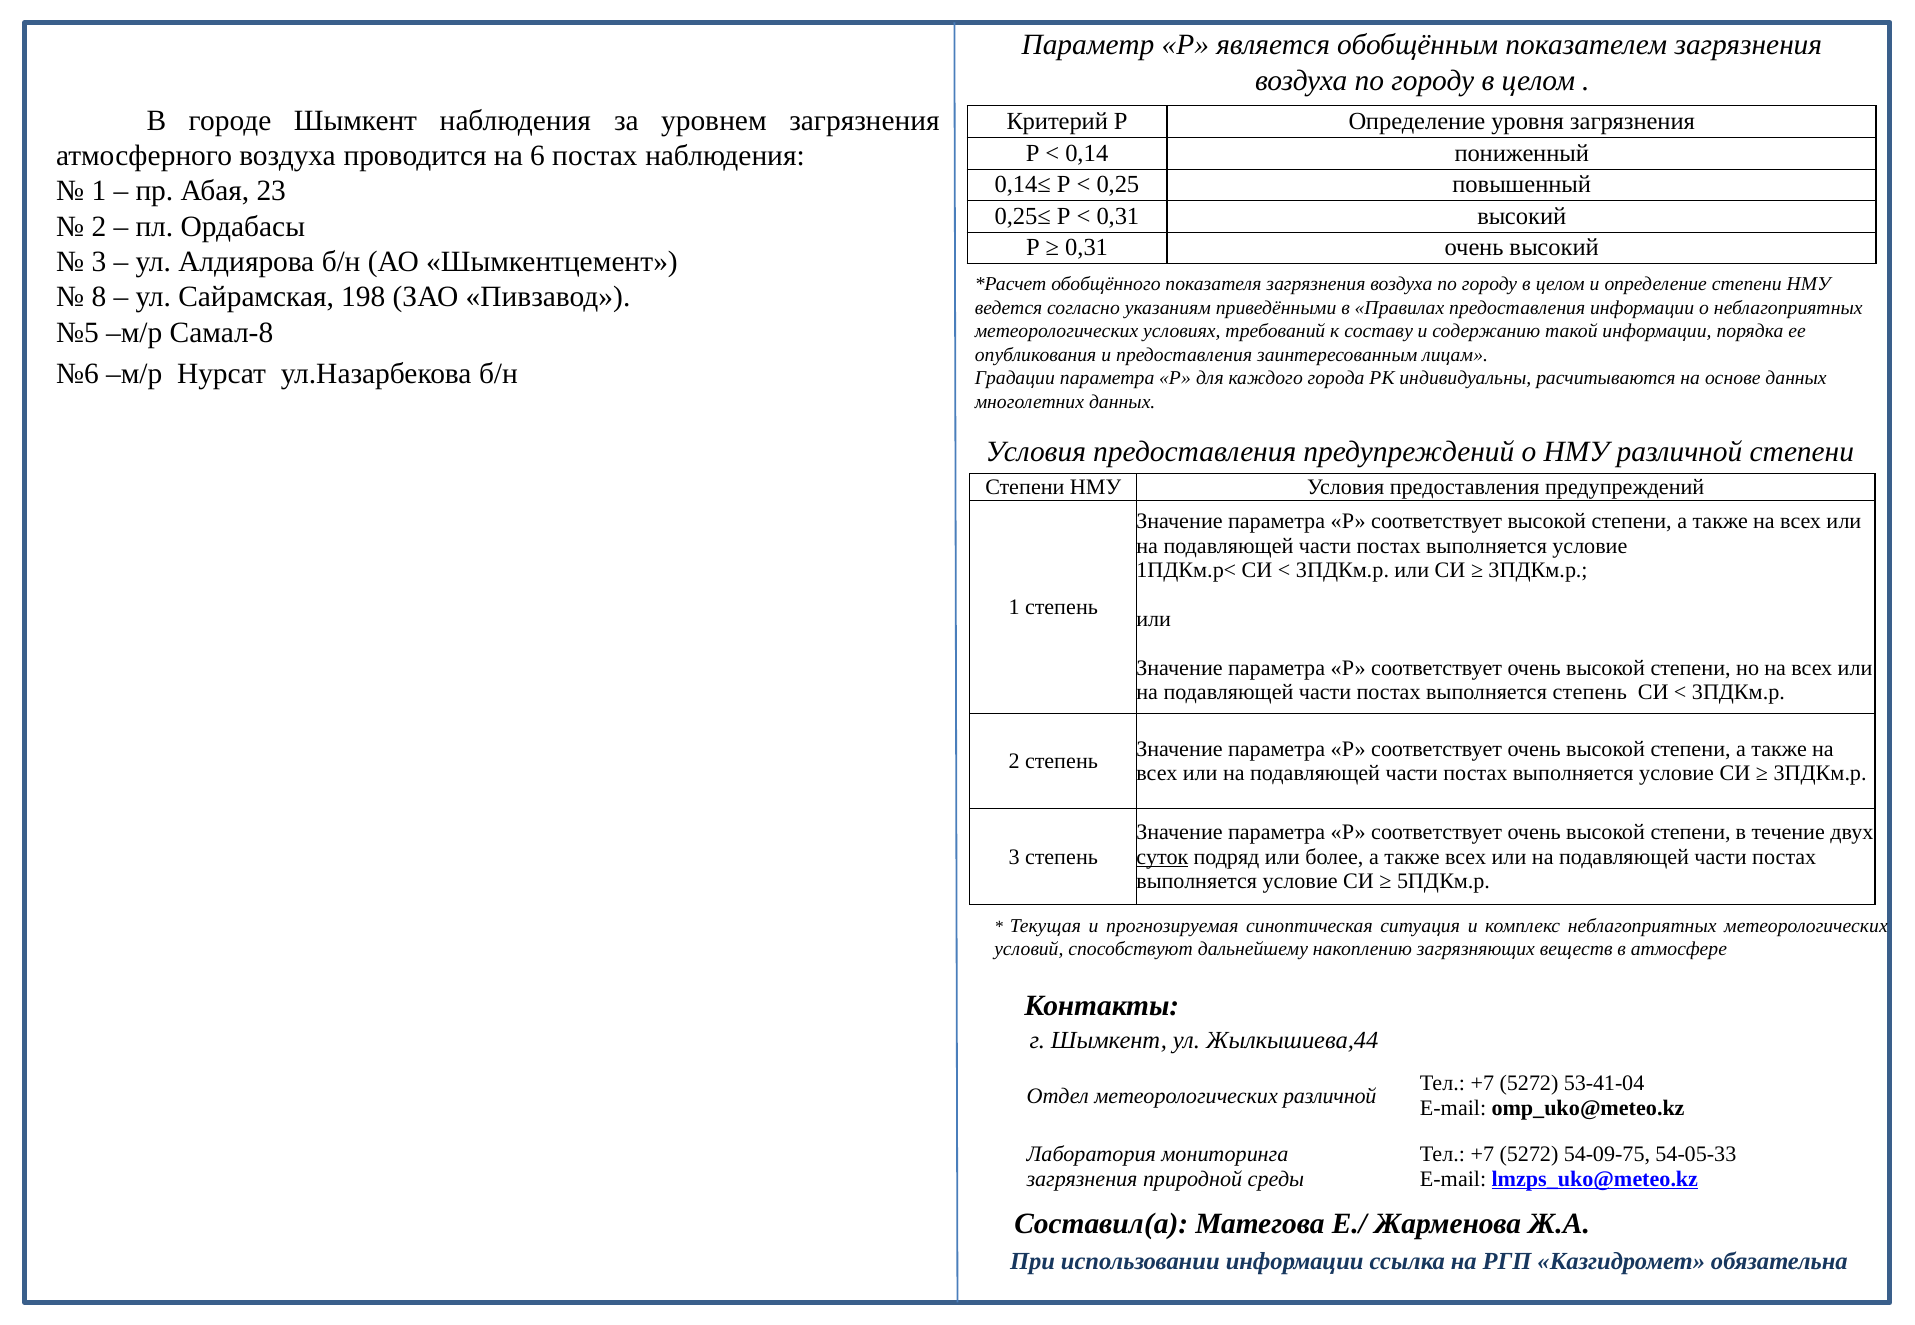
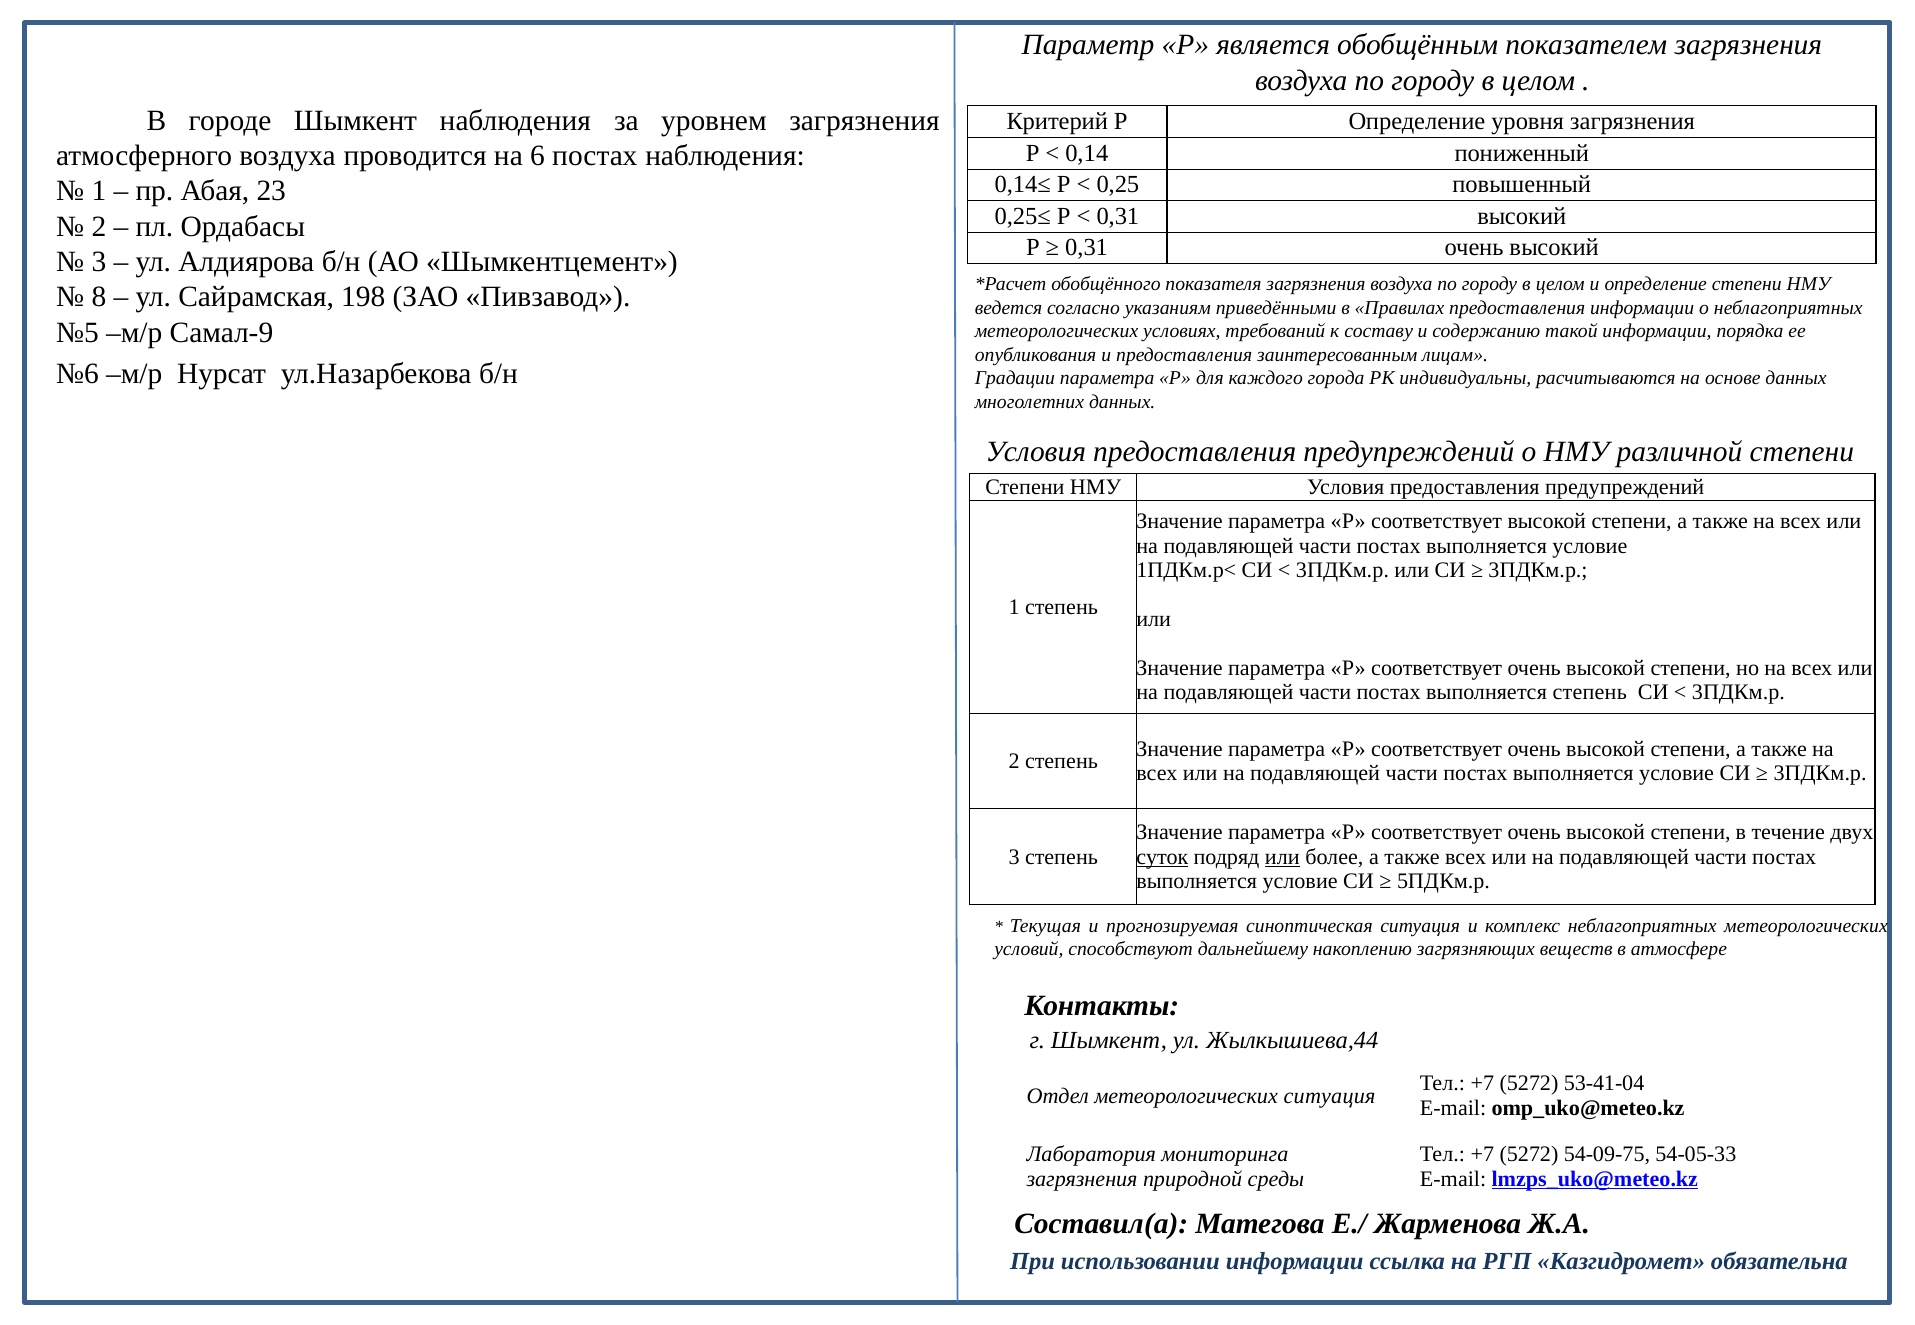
Самал-8: Самал-8 -> Самал-9 (221, 333)
или underline: none -> present (1282, 857)
метеорологических различной: различной -> ситуация (1330, 1097)
